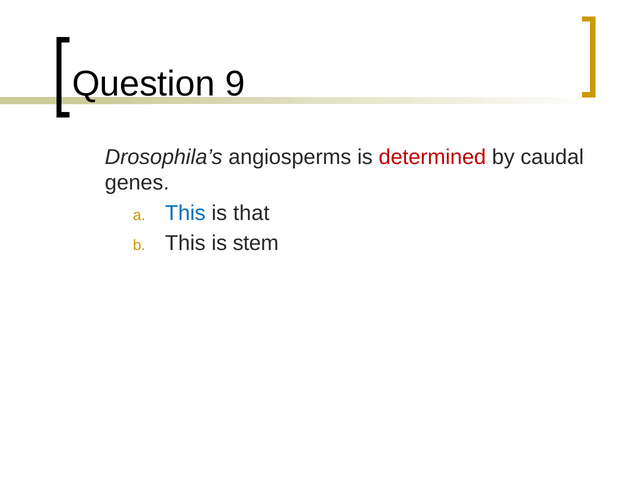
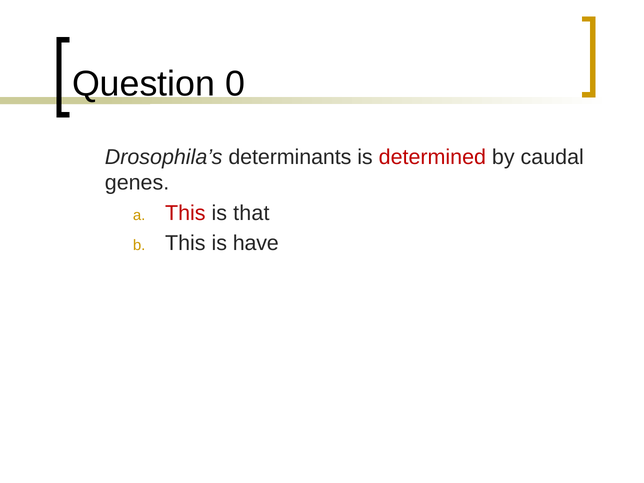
9: 9 -> 0 (235, 84)
angiosperms: angiosperms -> determinants (290, 157)
This colour: blue -> red (185, 213)
stem: stem -> have (256, 243)
